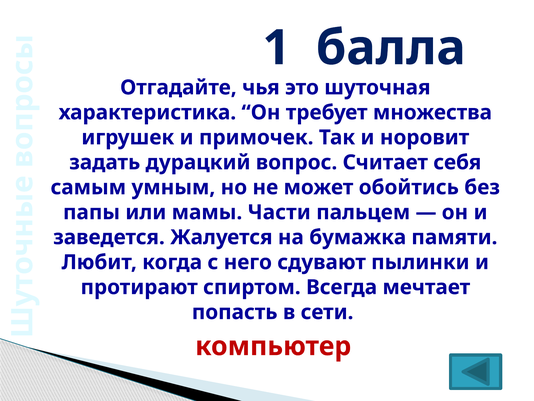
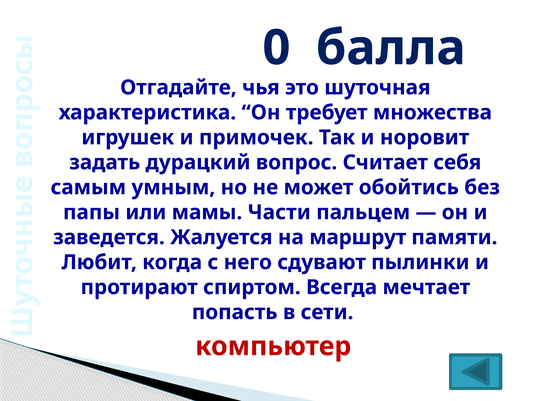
1: 1 -> 0 (276, 48)
бумажка: бумажка -> маршрут (358, 237)
